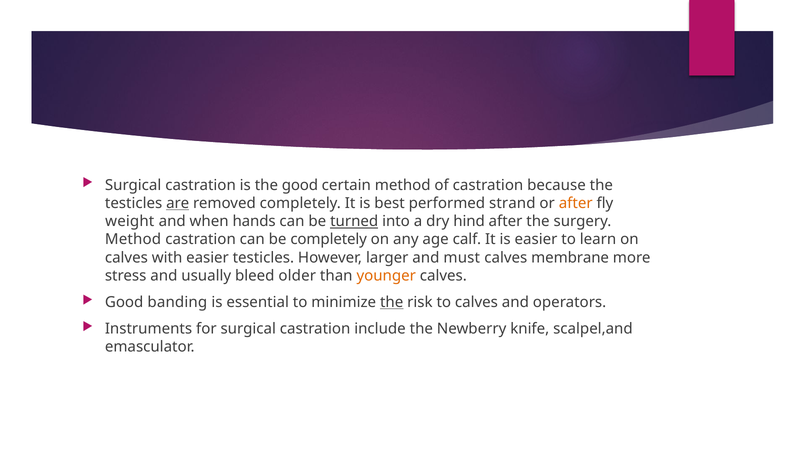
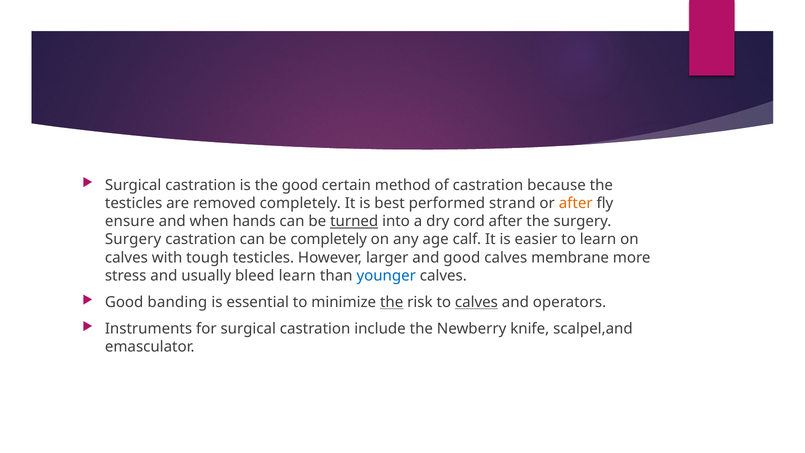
are underline: present -> none (178, 203)
weight: weight -> ensure (130, 221)
hind: hind -> cord (469, 221)
Method: Method -> Surgery (133, 239)
with easier: easier -> tough (207, 257)
and must: must -> good (462, 257)
bleed older: older -> learn (297, 276)
younger colour: orange -> blue (386, 276)
calves underline: none -> present (476, 302)
